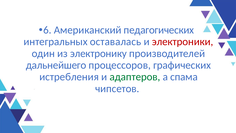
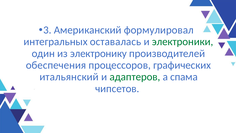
6: 6 -> 3 (47, 30)
педагогических: педагогических -> формулировал (159, 30)
электроники colour: red -> green (183, 42)
дальнейшего: дальнейшего -> обеспечения (56, 65)
истребления: истребления -> итальянский (69, 77)
